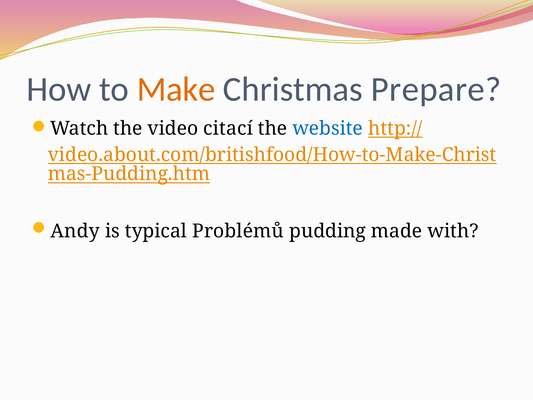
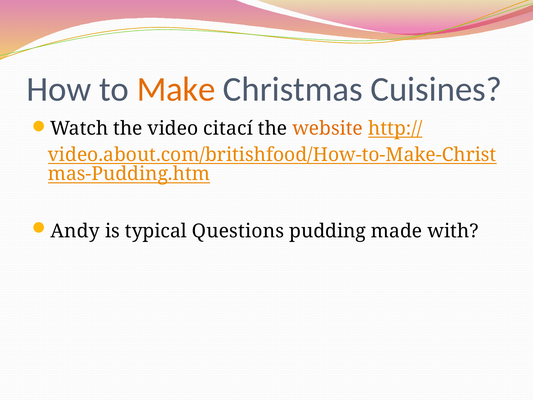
Prepare: Prepare -> Cuisines (436, 89)
website colour: blue -> orange (328, 128)
Problémů: Problémů -> Questions (238, 231)
